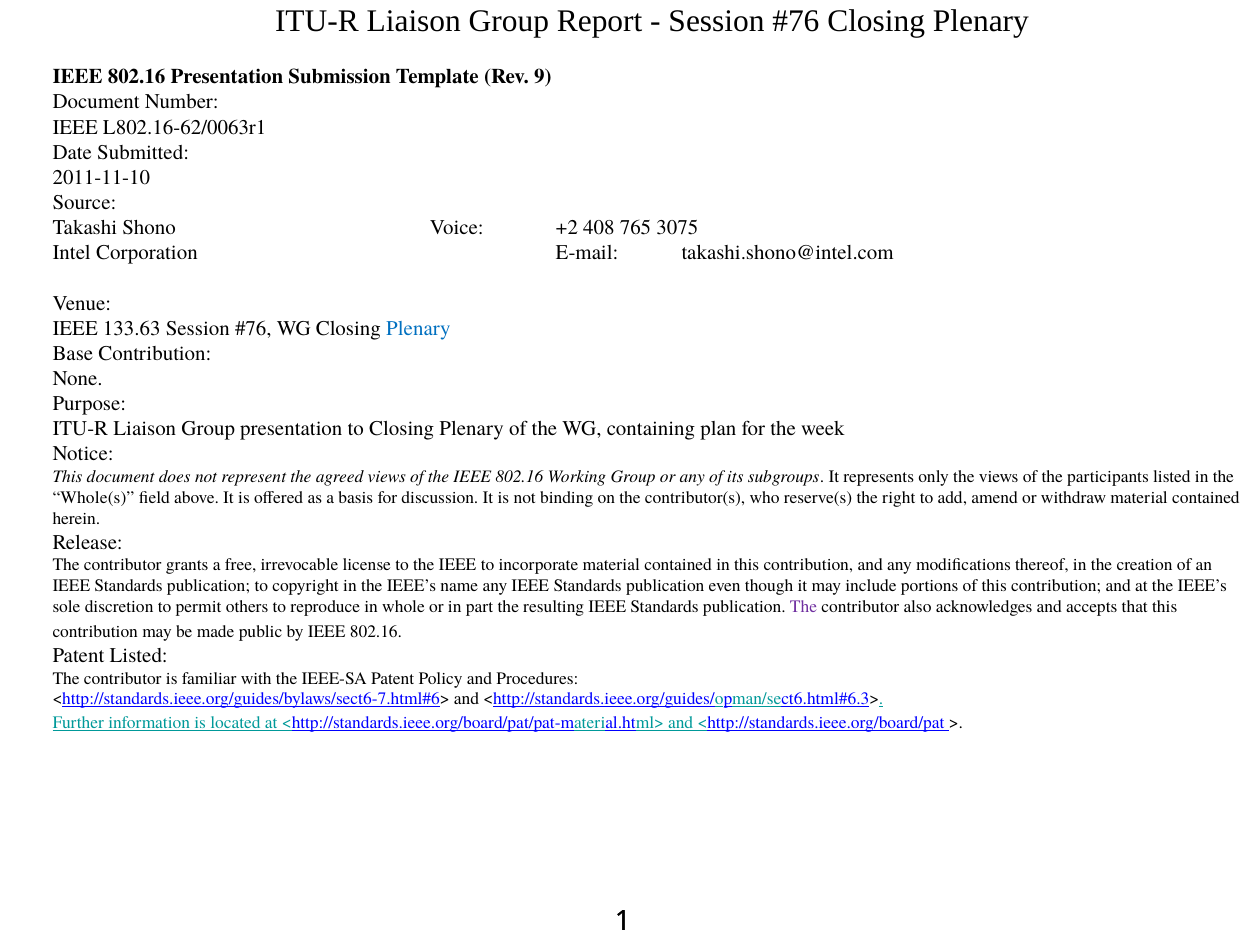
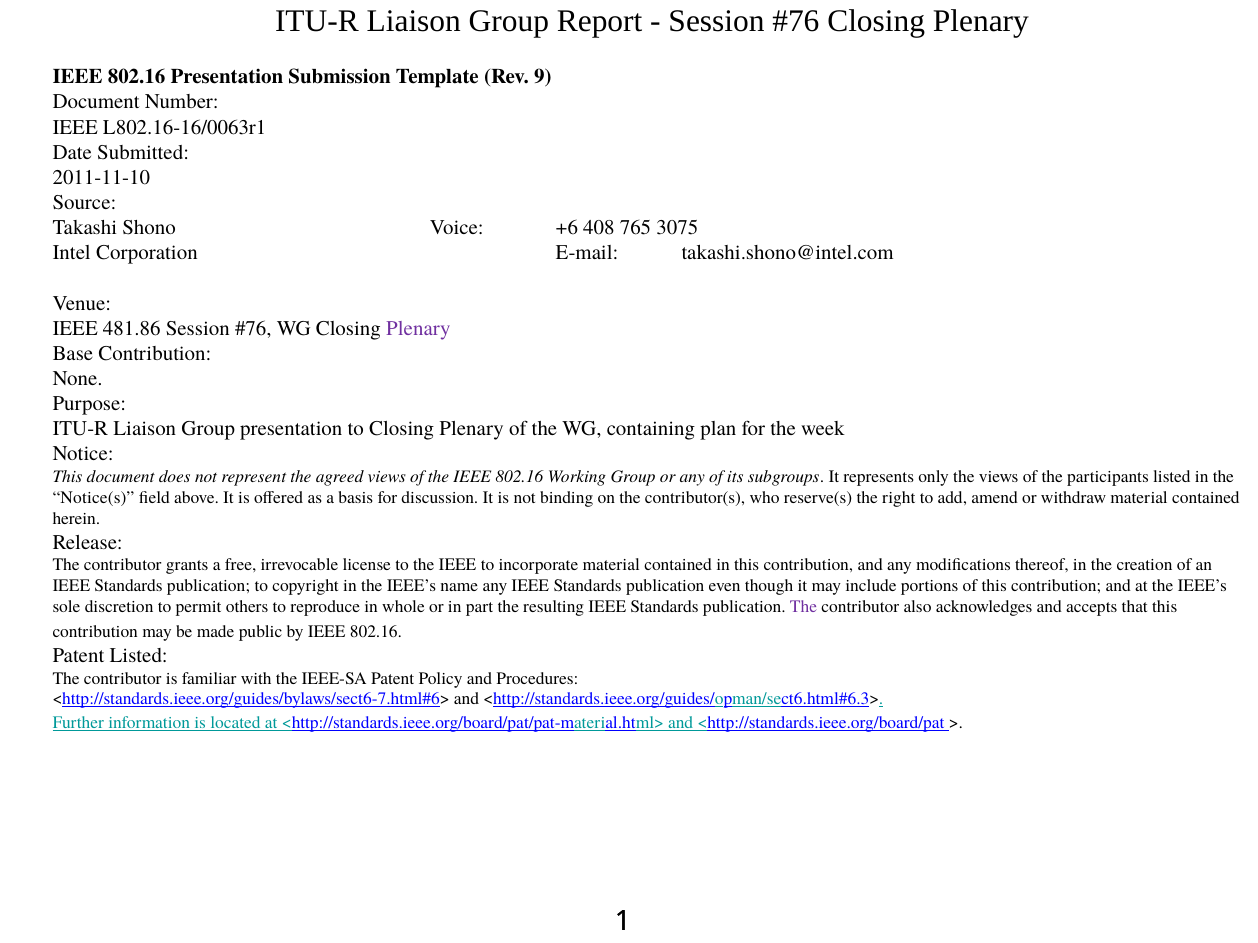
L802.16-62/0063r1: L802.16-62/0063r1 -> L802.16-16/0063r1 (185, 127)
+2: +2 -> +6 (567, 228)
133.63: 133.63 -> 481.86 (132, 328)
Plenary colour: blue -> purple (418, 328)
Whole(s: Whole(s -> Notice(s (93, 498)
